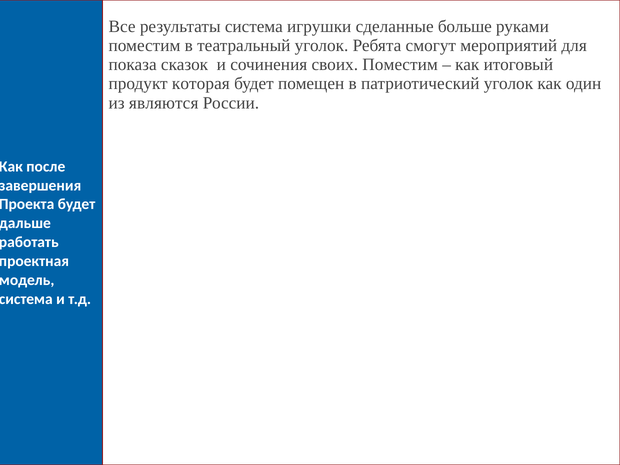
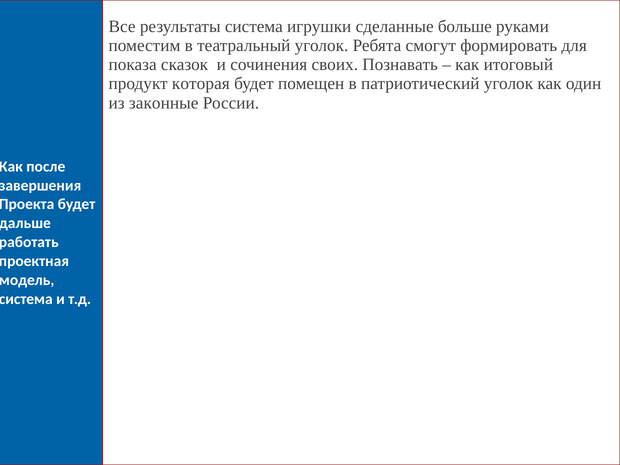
мероприятий: мероприятий -> формировать (509, 45)
своих Поместим: Поместим -> Познавать (400, 65)
являются: являются -> законные (164, 103)
